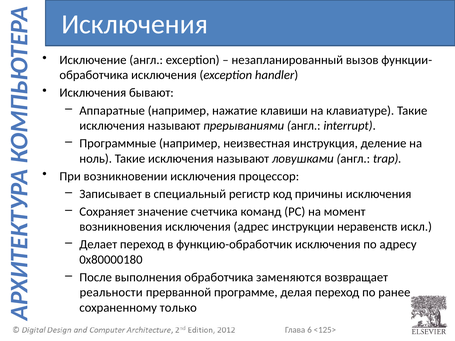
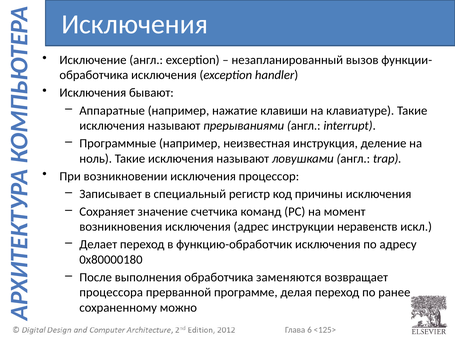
реальности: реальности -> процессора (111, 293)
только: только -> можно (178, 308)
